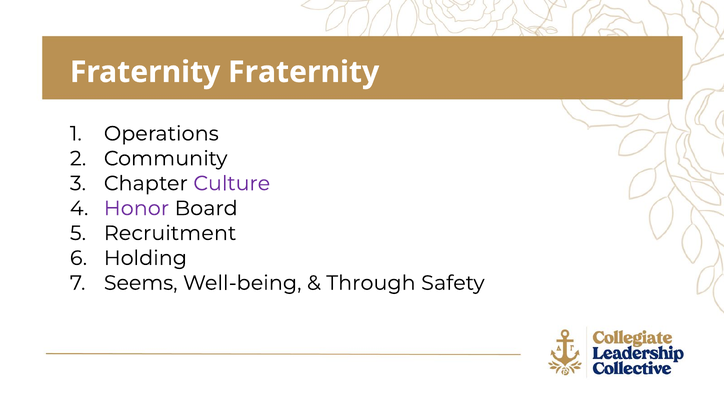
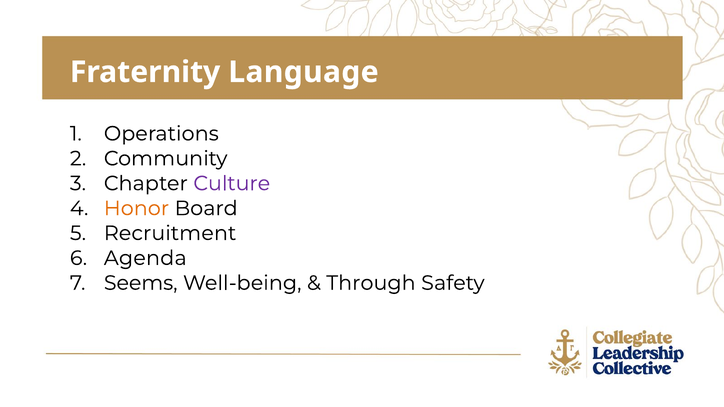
Fraternity Fraternity: Fraternity -> Language (303, 72)
Honor colour: purple -> orange (136, 208)
Holding: Holding -> Agenda (145, 258)
